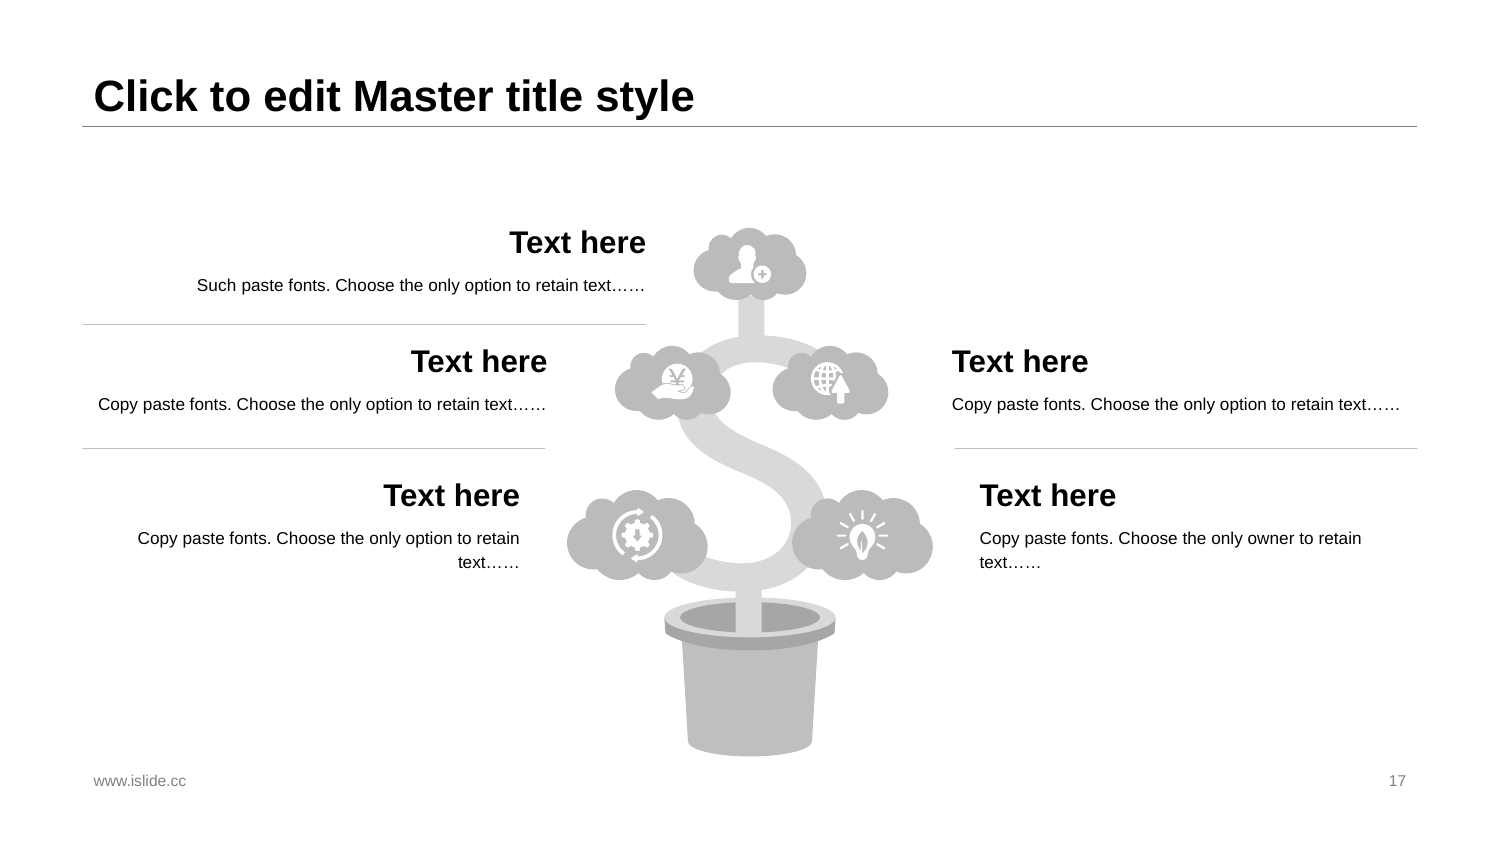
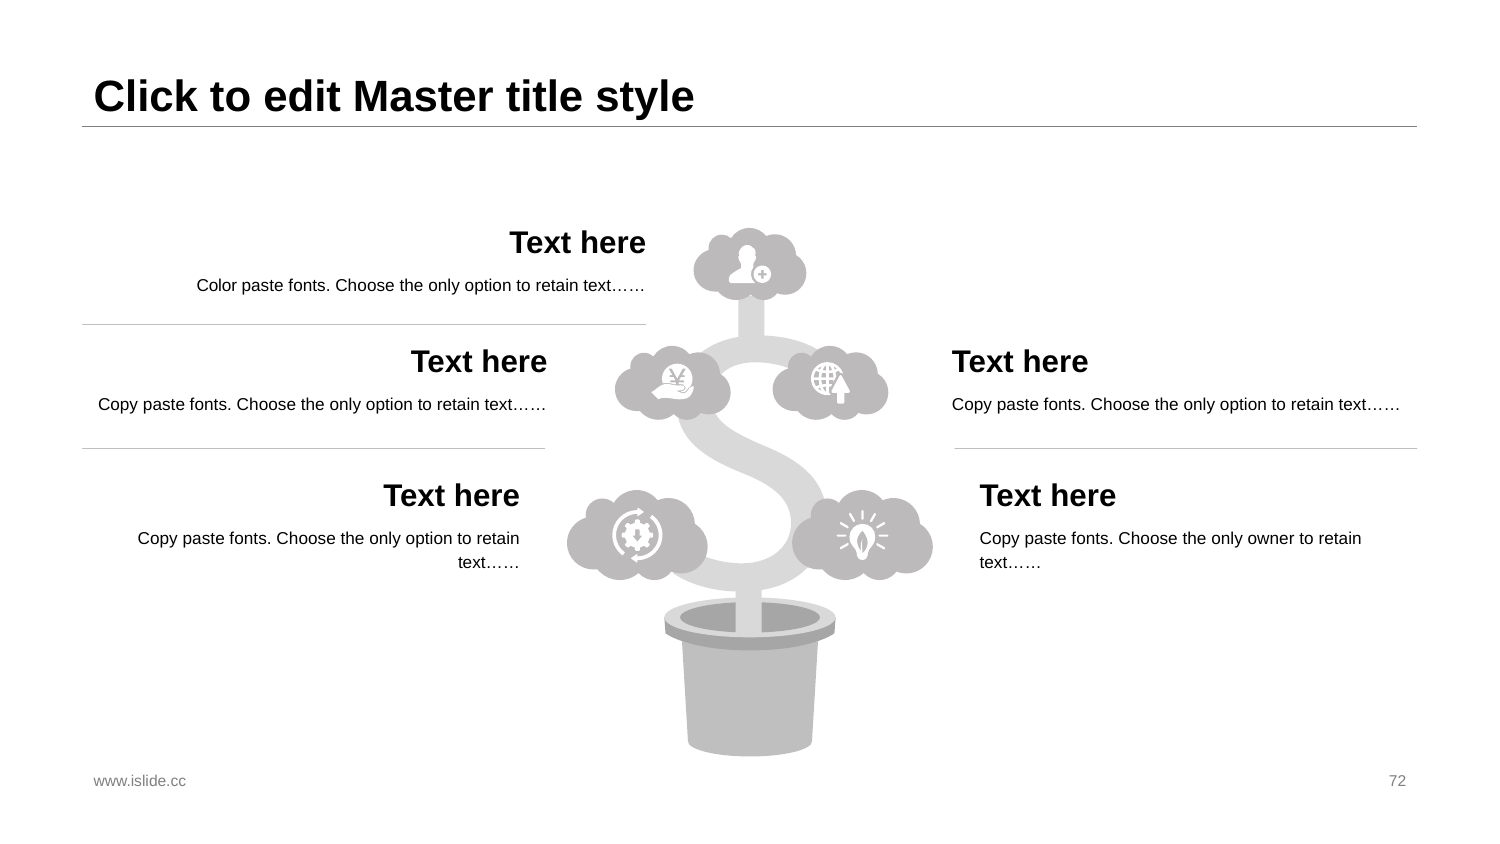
Such: Such -> Color (217, 285)
17: 17 -> 72 (1398, 782)
